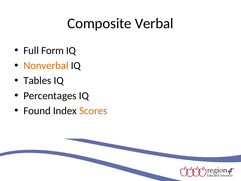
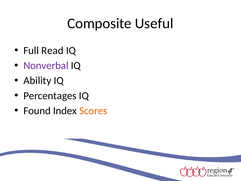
Verbal: Verbal -> Useful (154, 23)
Form: Form -> Read (52, 51)
Nonverbal colour: orange -> purple (46, 66)
Tables: Tables -> Ability (37, 81)
